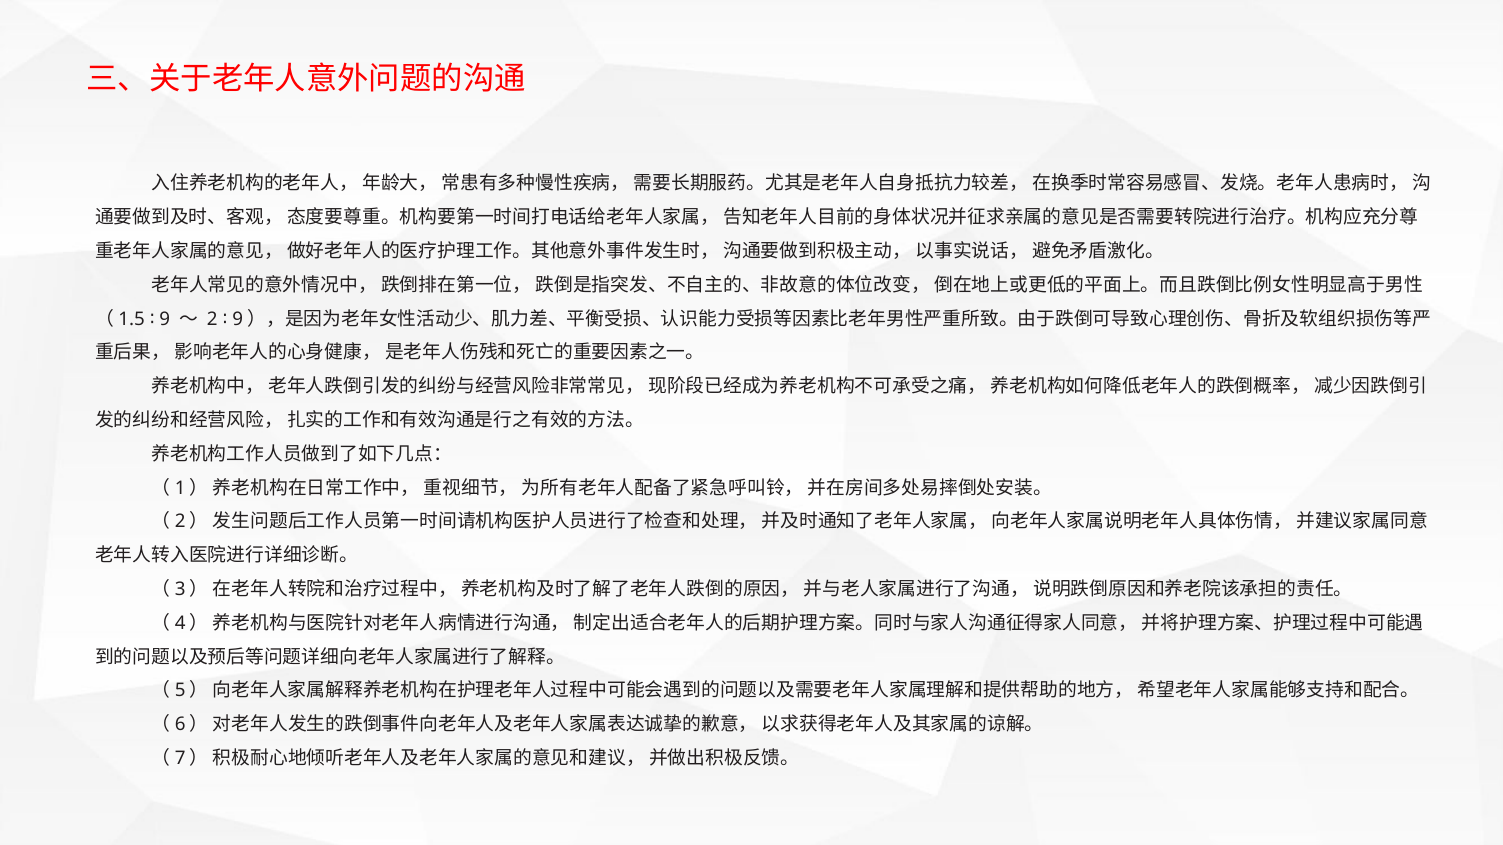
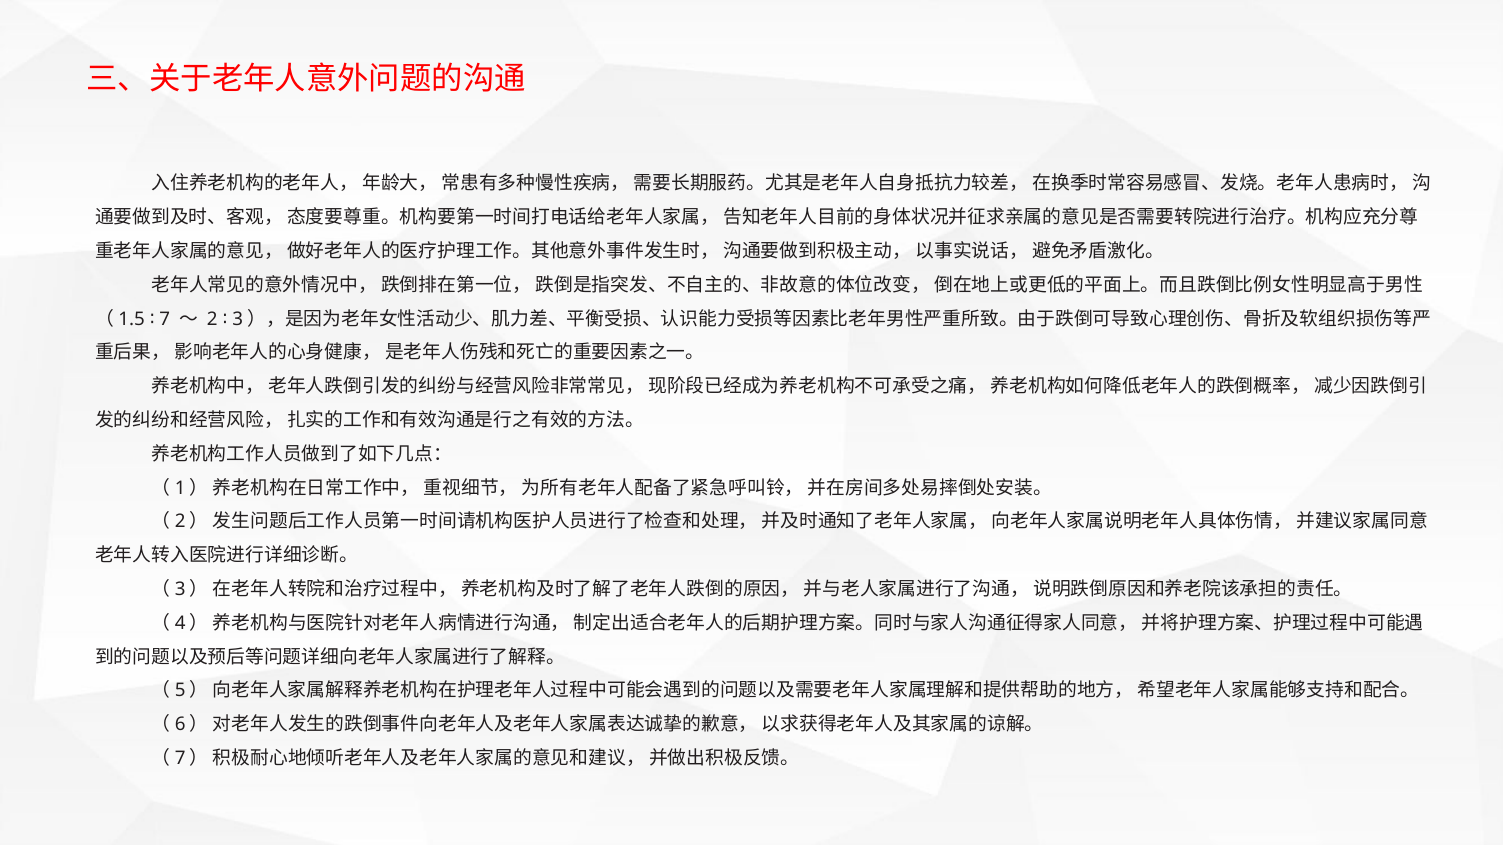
2 9: 9 -> 3 (238, 319)
9: 9 -> 7 (165, 319)
